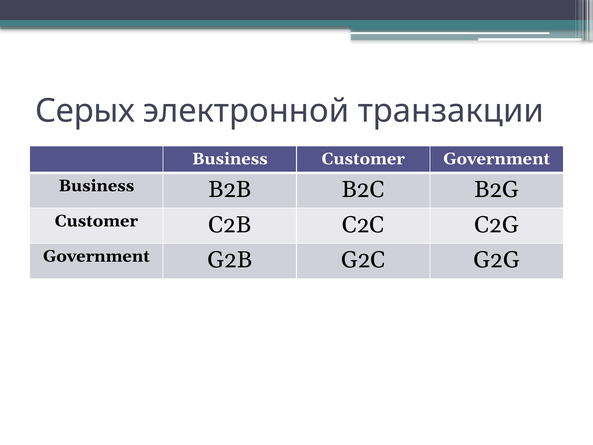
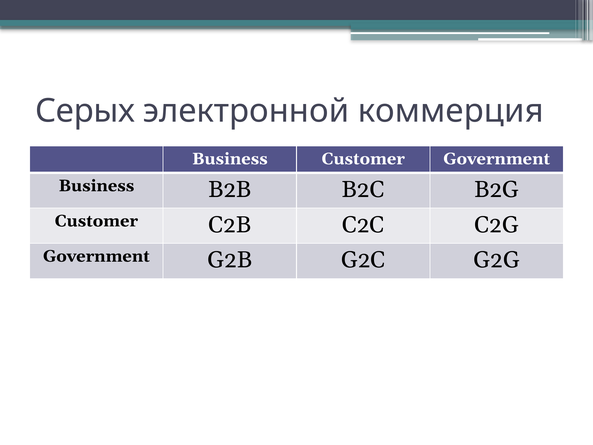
транзакции: транзакции -> коммерция (451, 111)
